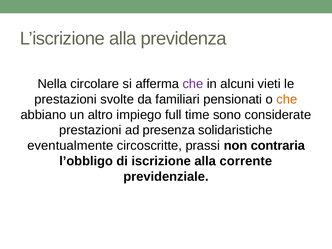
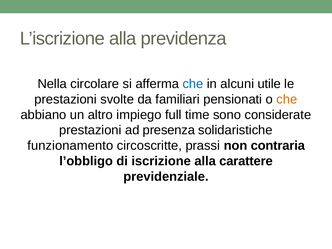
che colour: purple -> blue (193, 84)
vieti: vieti -> utile (269, 84)
eventualmente: eventualmente -> funzionamento (70, 146)
corrente: corrente -> carattere (246, 161)
